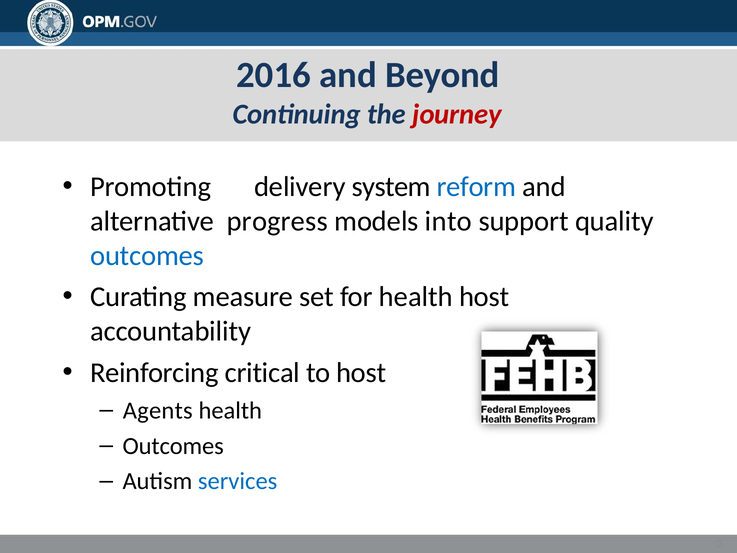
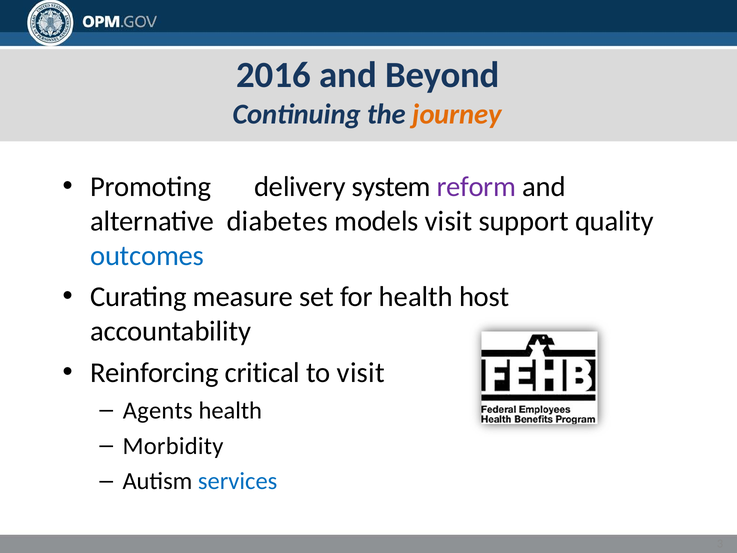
journey colour: red -> orange (457, 114)
reform colour: blue -> purple (476, 187)
progress: progress -> diabetes (277, 221)
models into: into -> visit (449, 221)
to host: host -> visit (361, 373)
Outcomes: Outcomes -> Morbidity (173, 446)
